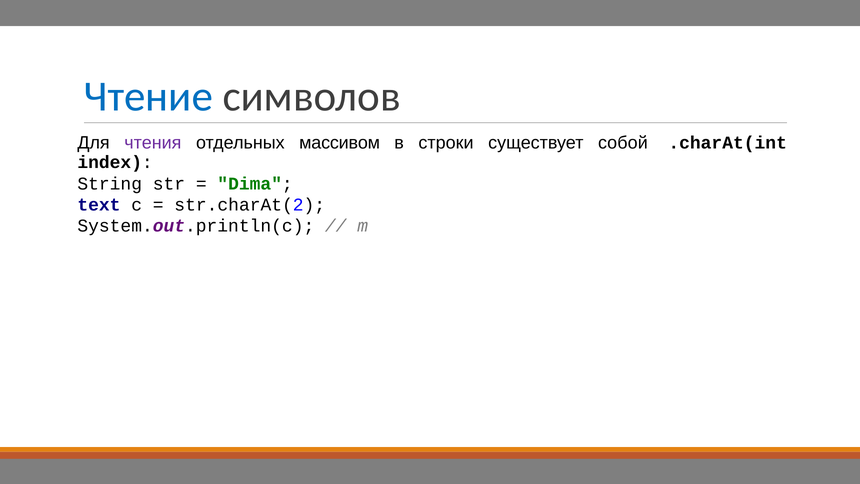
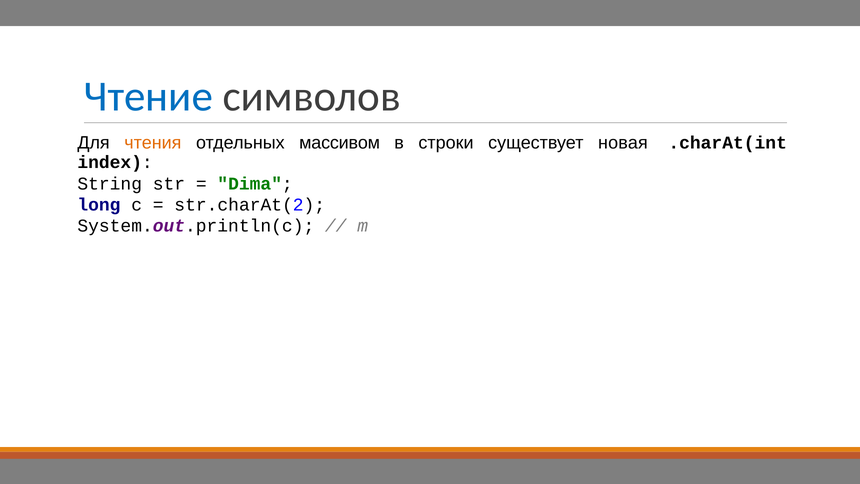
чтения colour: purple -> orange (153, 143)
собой: собой -> новая (623, 143)
text: text -> long (99, 205)
